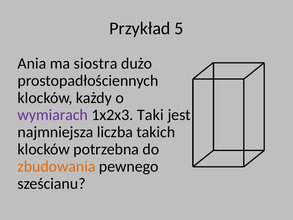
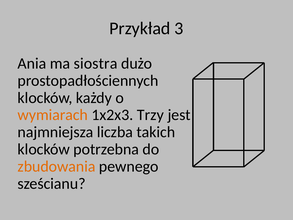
5: 5 -> 3 (179, 28)
wymiarach colour: purple -> orange (53, 115)
Taki: Taki -> Trzy (150, 115)
